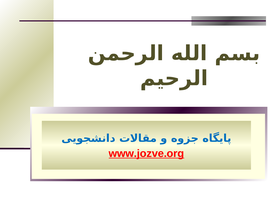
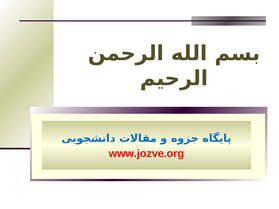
www.jozve.org underline: present -> none (146, 154)
